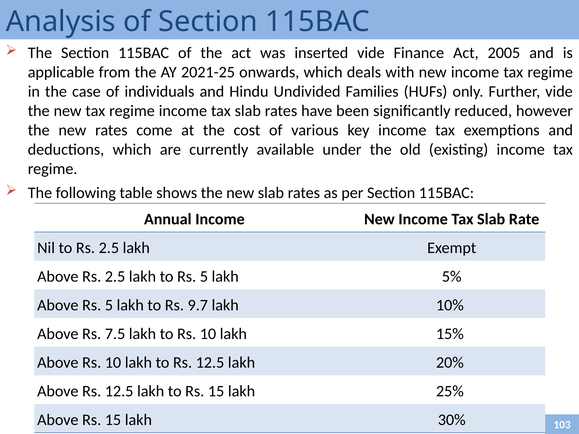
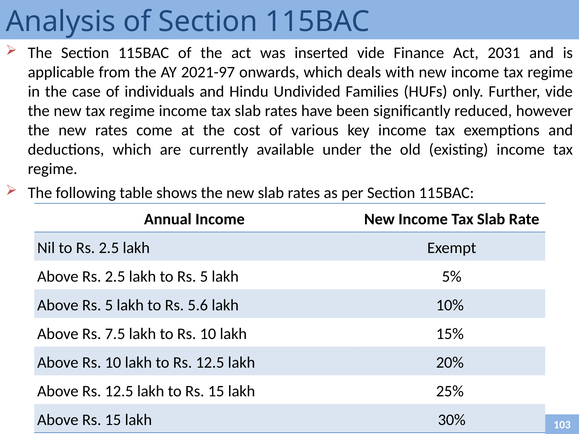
2005: 2005 -> 2031 (504, 53)
2021-25: 2021-25 -> 2021-97 (208, 72)
9.7: 9.7 -> 5.6 (198, 305)
